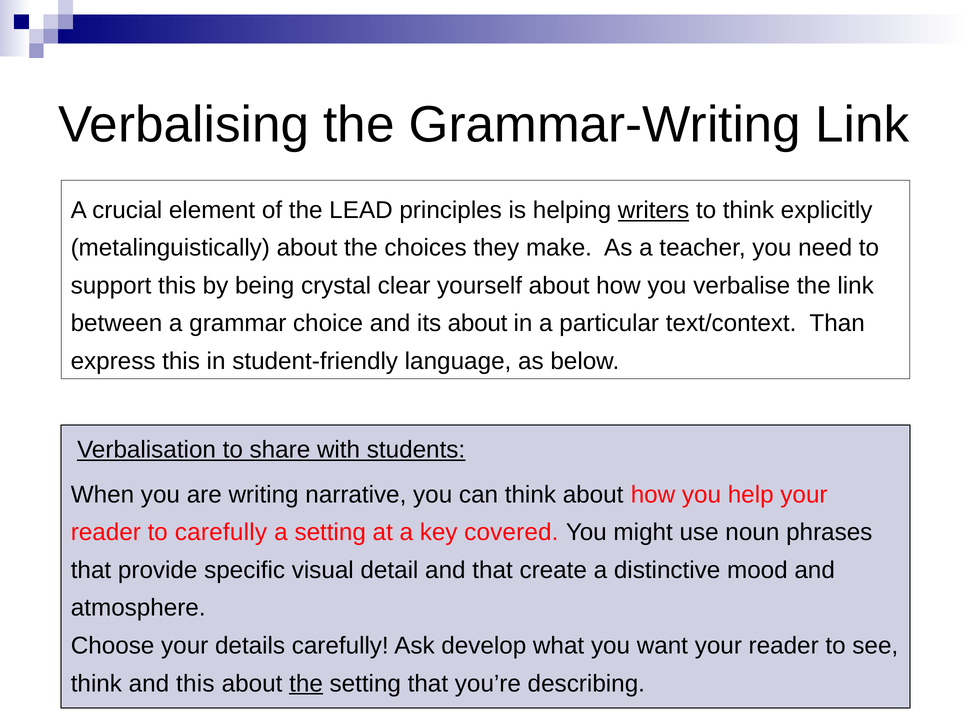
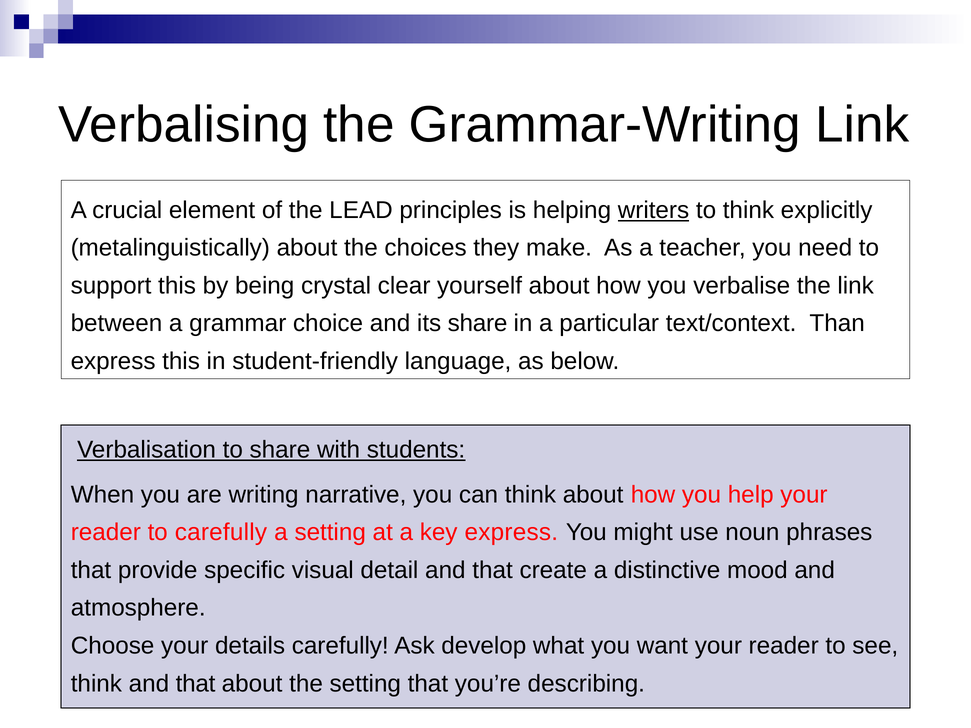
its about: about -> share (478, 324)
key covered: covered -> express (511, 533)
think and this: this -> that (196, 684)
the underline: present -> none (306, 684)
